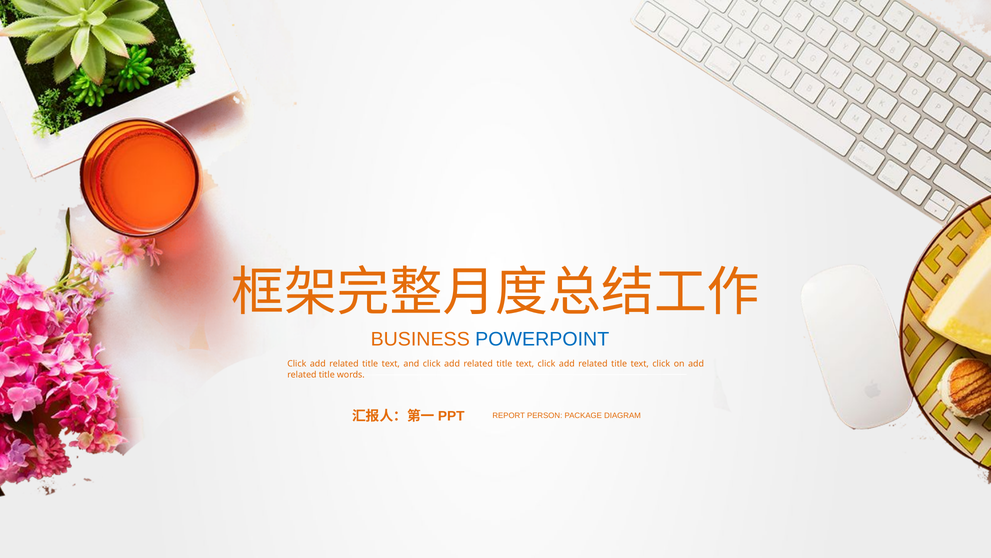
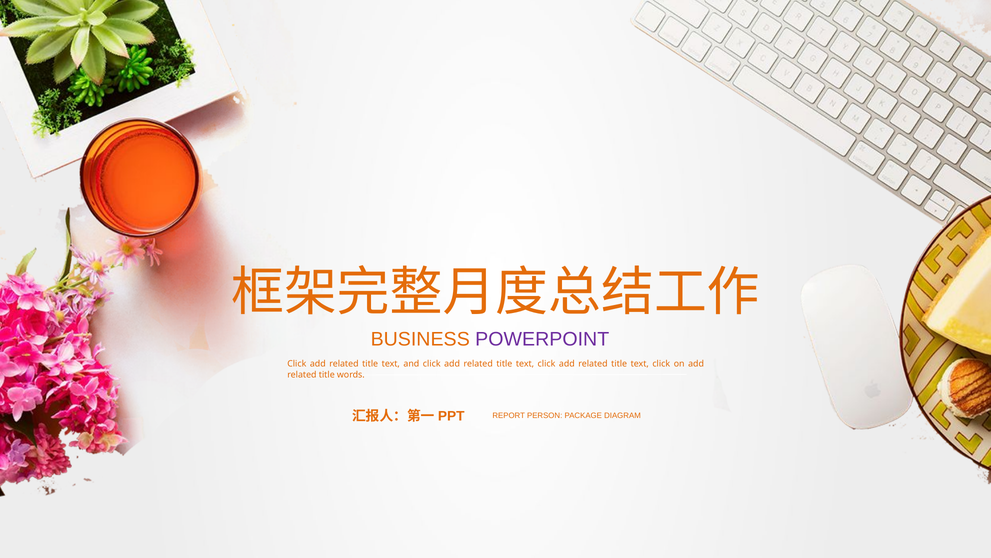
POWERPOINT colour: blue -> purple (542, 339)
